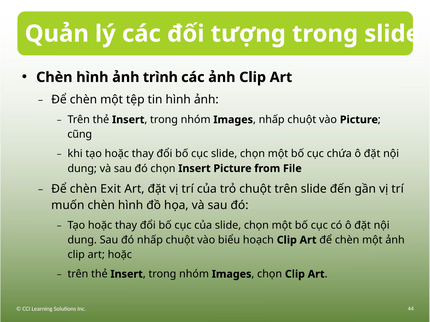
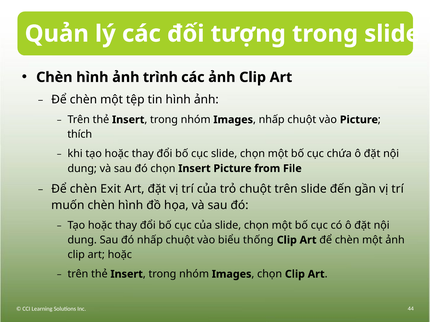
cũng: cũng -> thích (80, 135)
hoạch: hoạch -> thống (258, 240)
